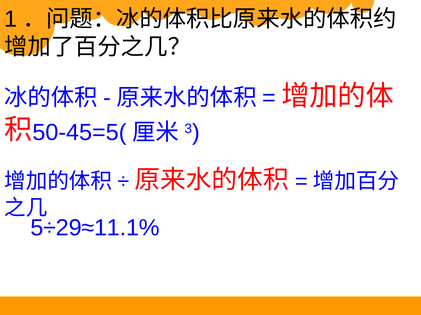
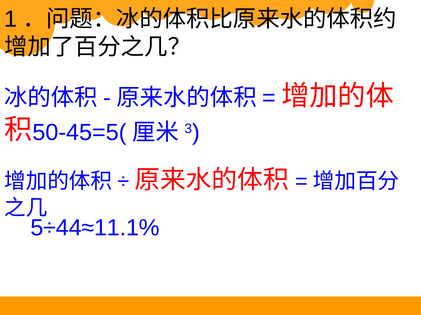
5÷29≈11.1%: 5÷29≈11.1% -> 5÷44≈11.1% (95, 228)
